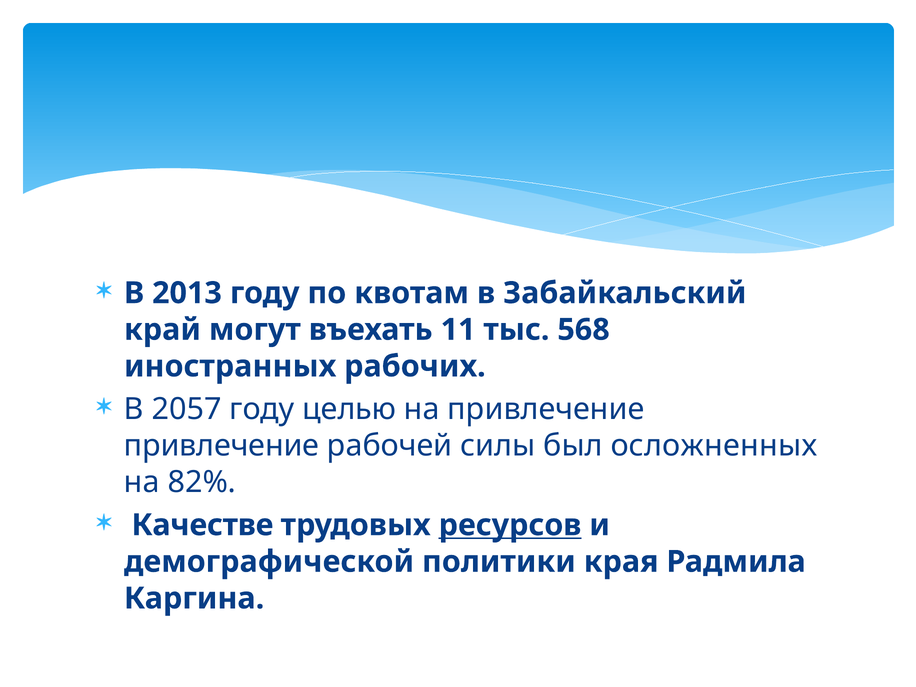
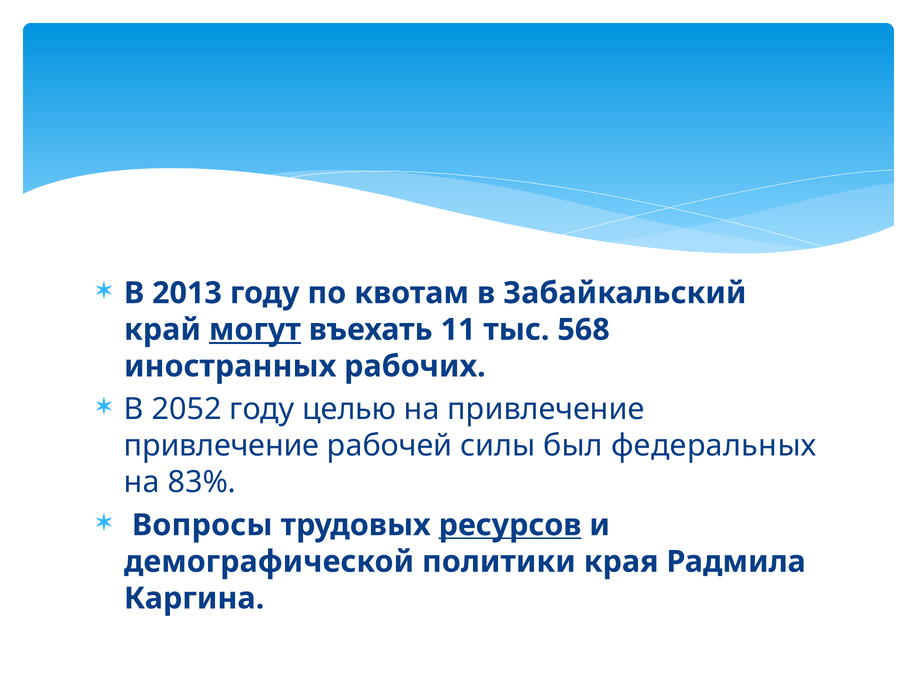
могут underline: none -> present (255, 330)
2057: 2057 -> 2052 (187, 409)
осложненных: осложненных -> федеральных (714, 446)
82%: 82% -> 83% (202, 482)
Качестве: Качестве -> Вопросы (202, 525)
